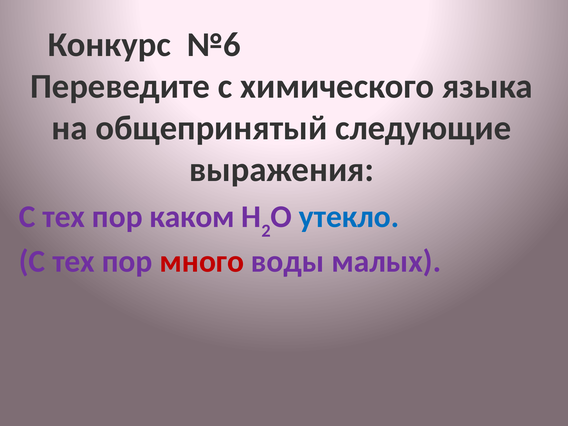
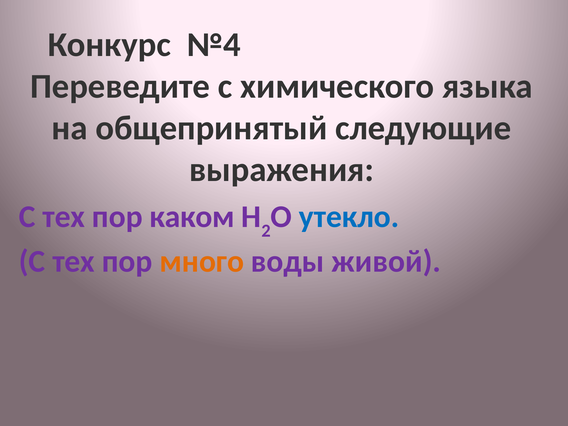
№6: №6 -> №4 (214, 45)
много colour: red -> orange (202, 261)
малых: малых -> живой (386, 261)
